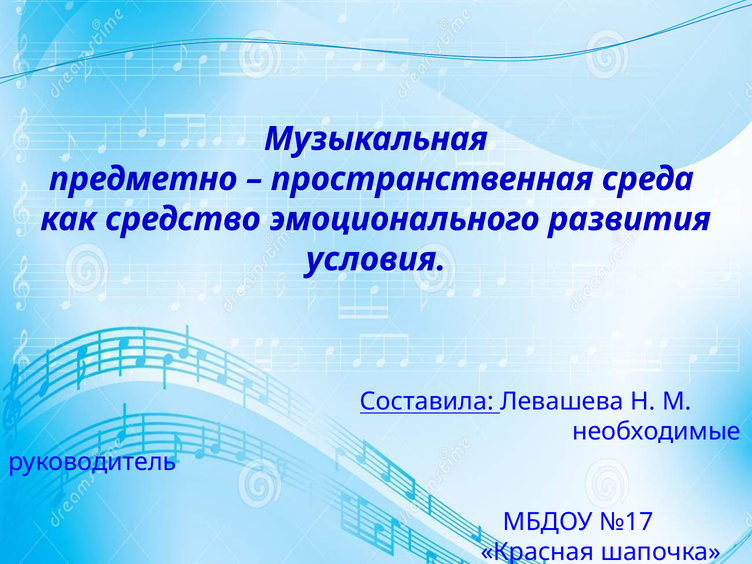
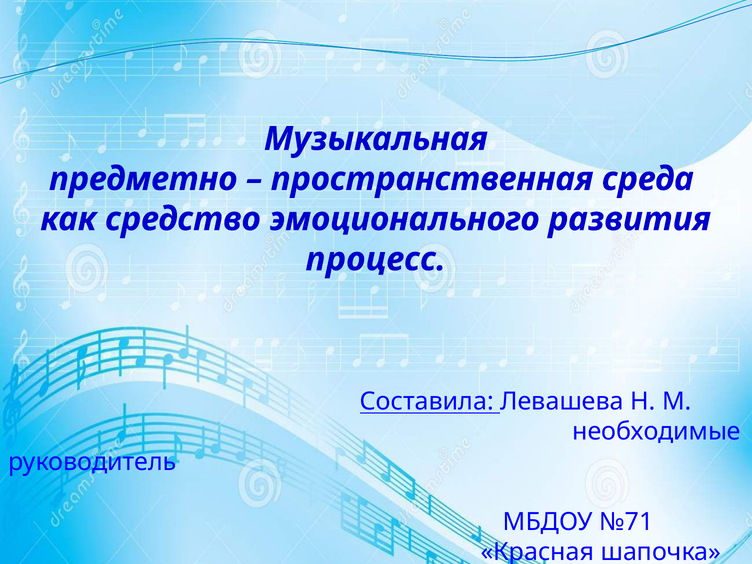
условия: условия -> процесс (376, 259)
№17: №17 -> №71 (626, 522)
